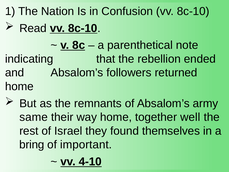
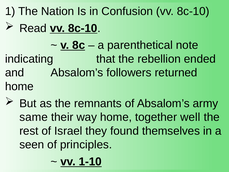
bring: bring -> seen (32, 144)
important: important -> principles (86, 144)
4-10: 4-10 -> 1-10 (90, 161)
